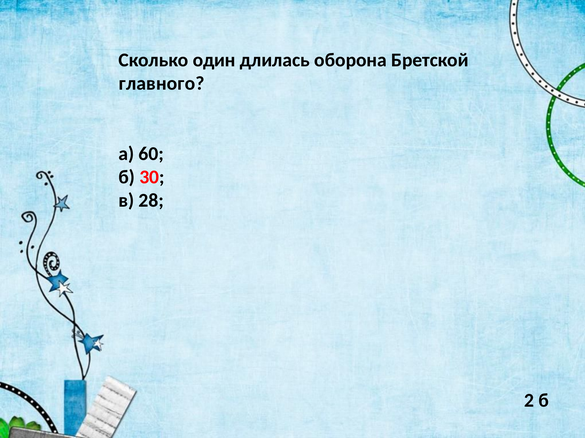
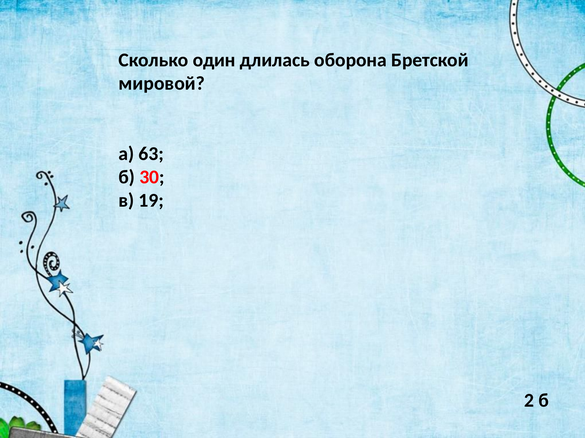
главного: главного -> мировой (162, 84)
60: 60 -> 63 (151, 154)
28: 28 -> 19 (151, 201)
